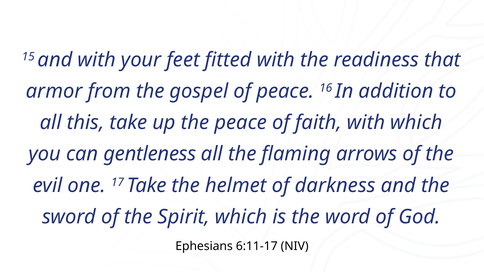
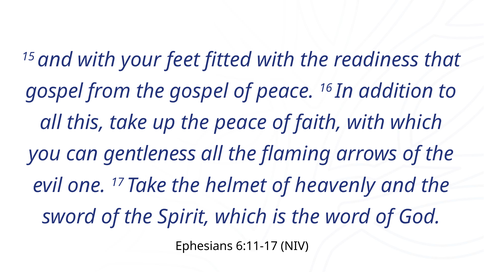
armor: armor -> gospel (54, 91)
darkness: darkness -> heavenly (335, 186)
